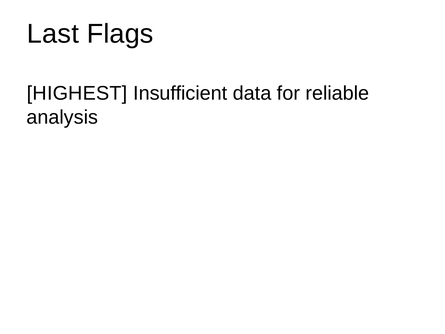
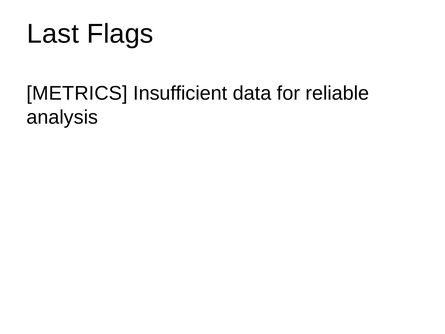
HIGHEST: HIGHEST -> METRICS (77, 93)
